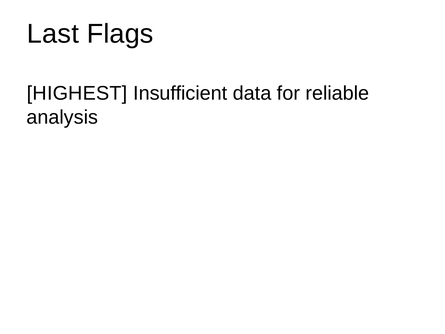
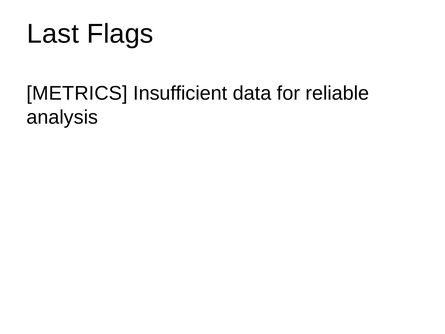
HIGHEST: HIGHEST -> METRICS (77, 93)
